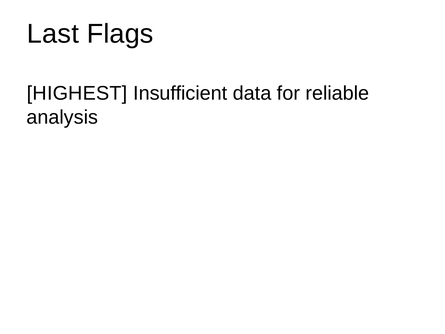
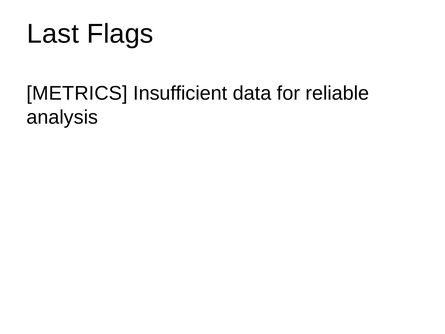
HIGHEST: HIGHEST -> METRICS (77, 93)
